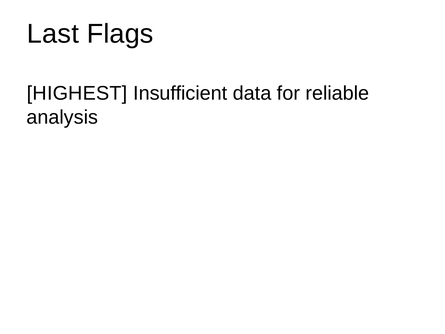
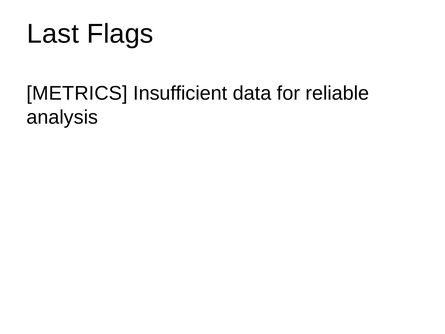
HIGHEST: HIGHEST -> METRICS (77, 93)
